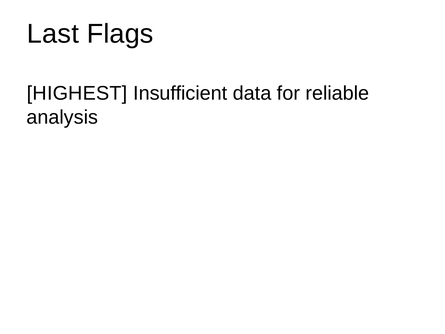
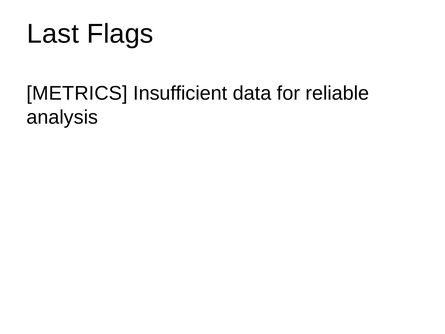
HIGHEST: HIGHEST -> METRICS (77, 93)
